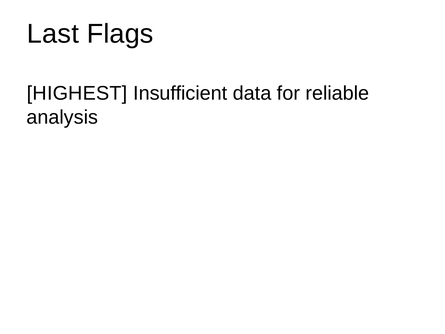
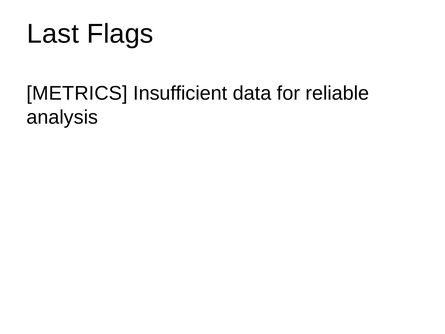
HIGHEST: HIGHEST -> METRICS (77, 93)
